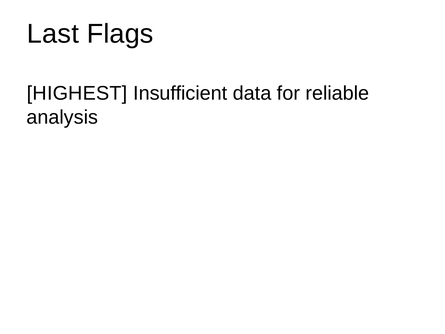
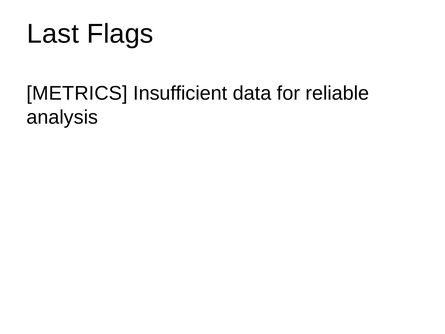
HIGHEST: HIGHEST -> METRICS (77, 93)
